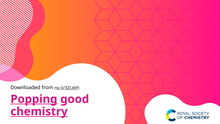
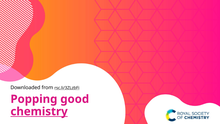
Popping underline: present -> none (34, 99)
